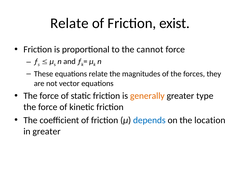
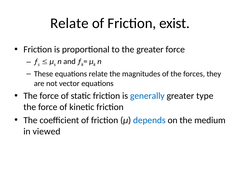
the cannot: cannot -> greater (150, 49)
generally colour: orange -> blue (147, 96)
location: location -> medium (210, 120)
in greater: greater -> viewed (47, 131)
